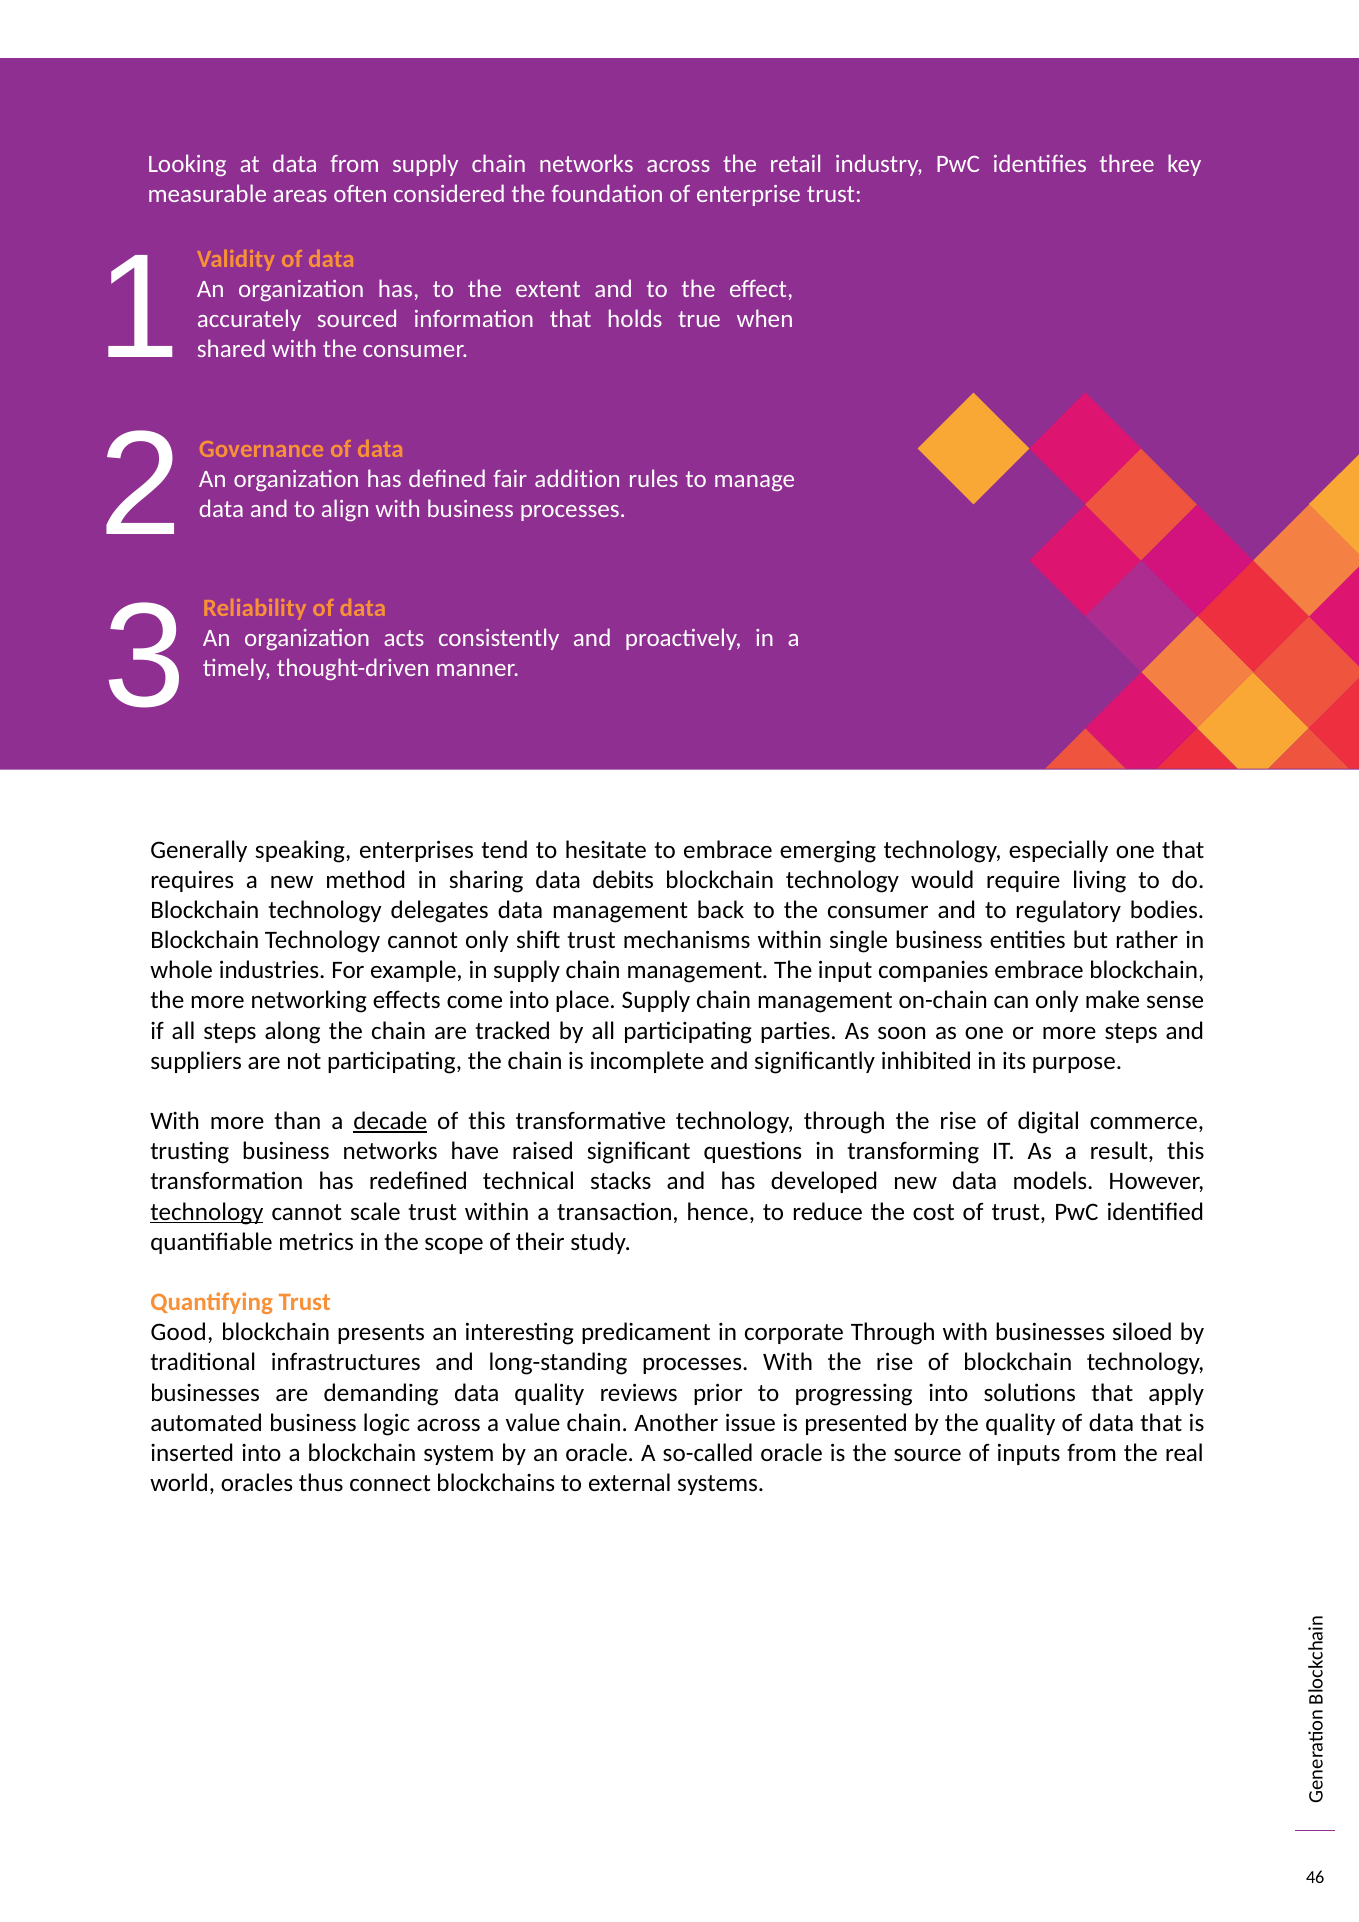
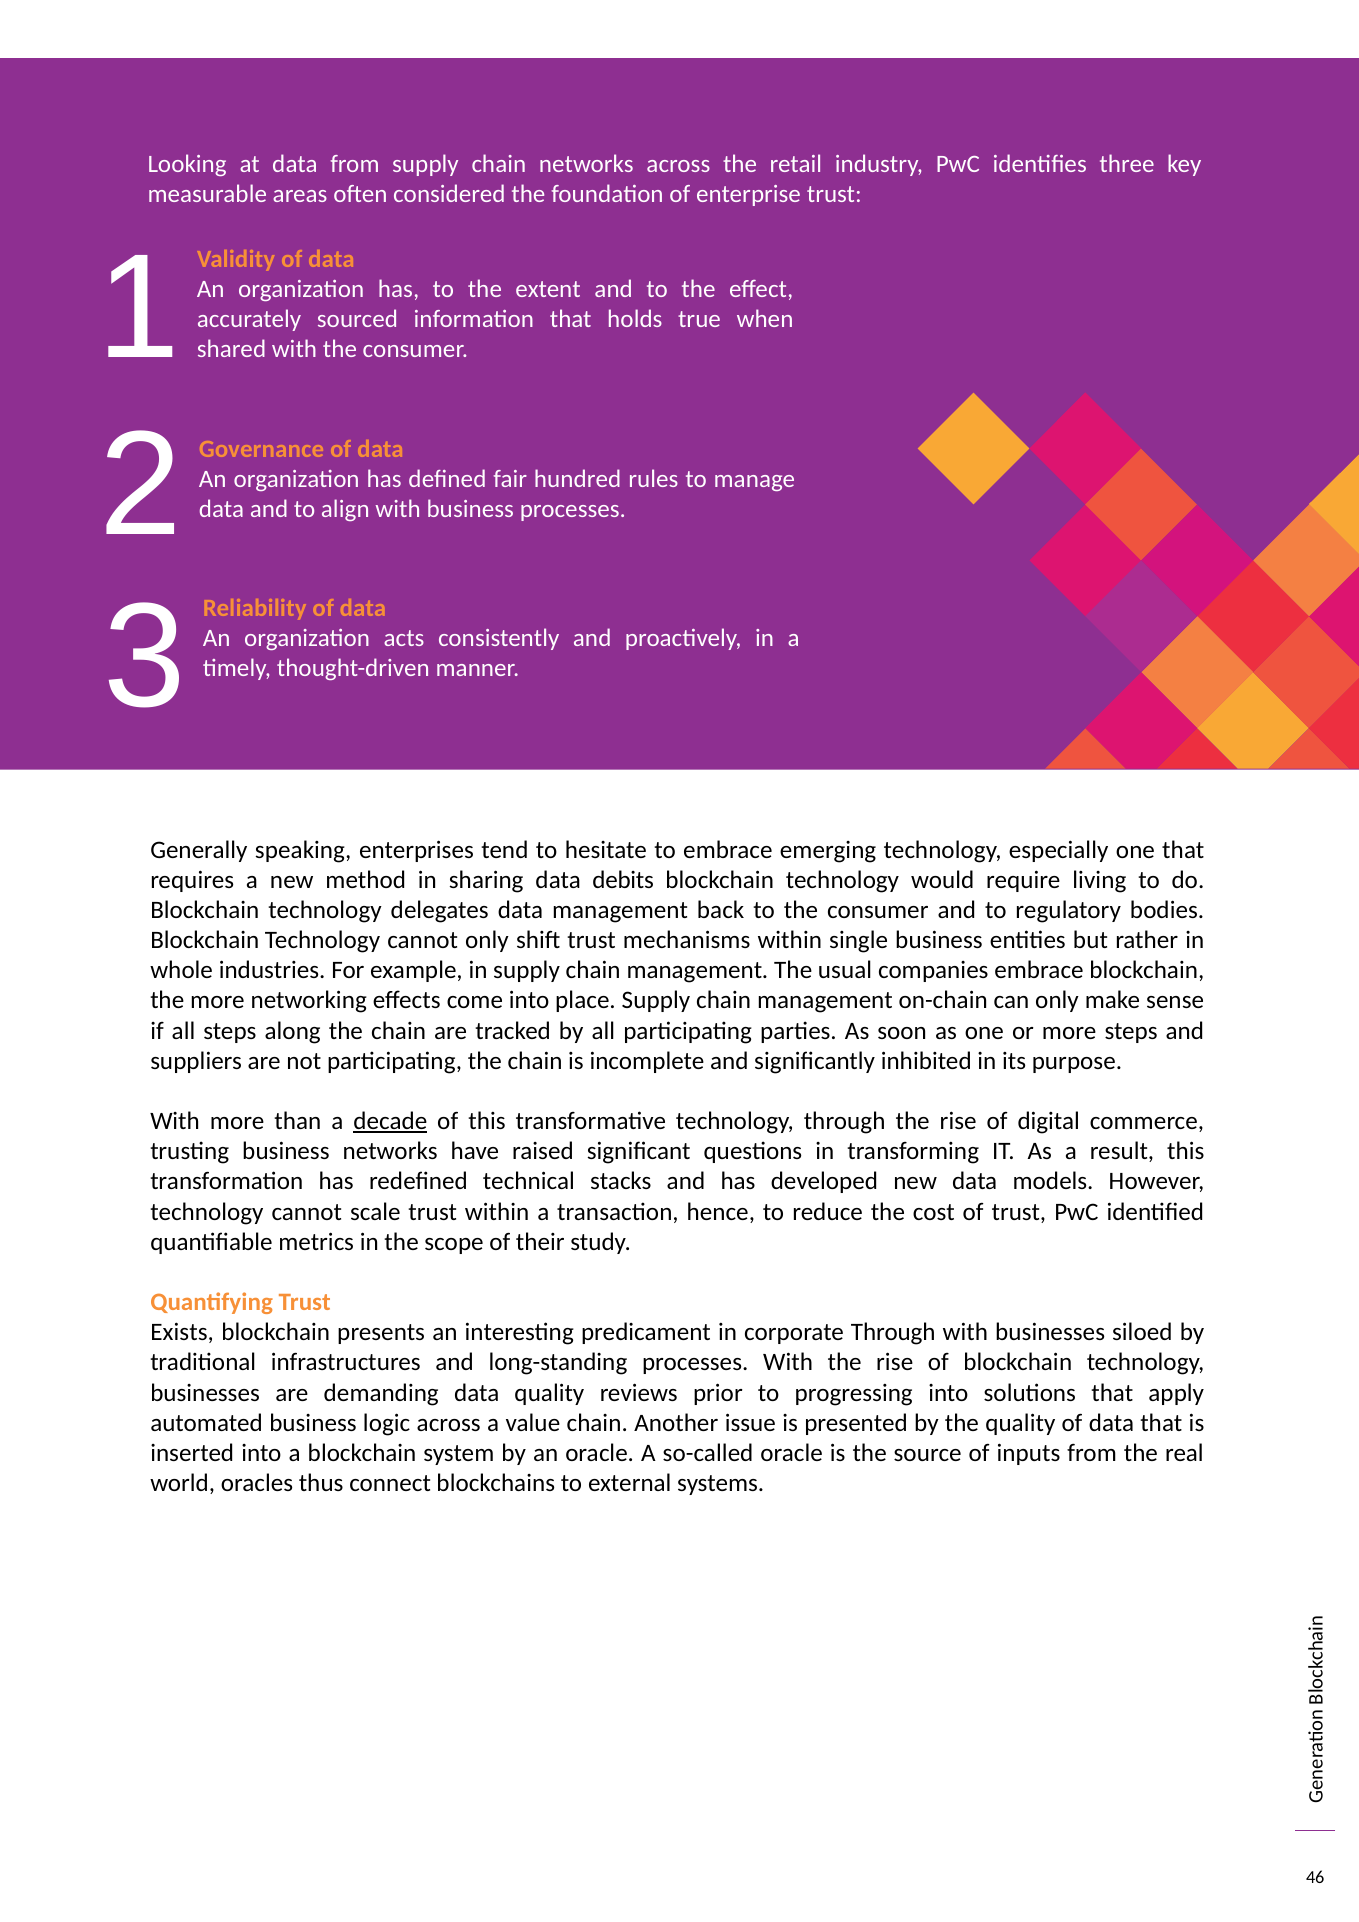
addition: addition -> hundred (578, 480)
input: input -> usual (845, 971)
technology underline: present -> none (207, 1212)
Good: Good -> Exists (182, 1332)
